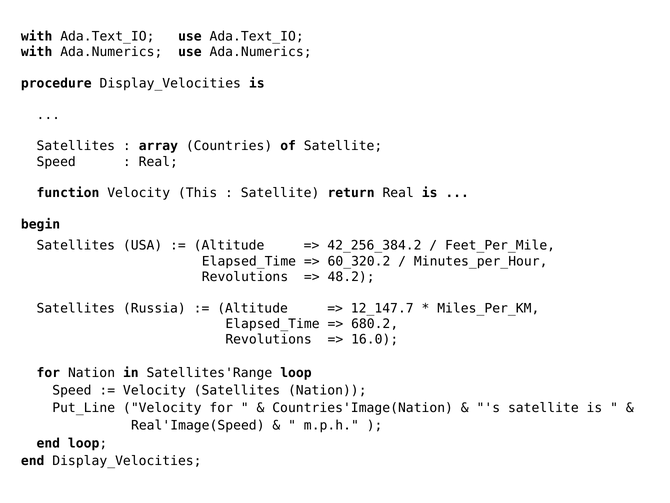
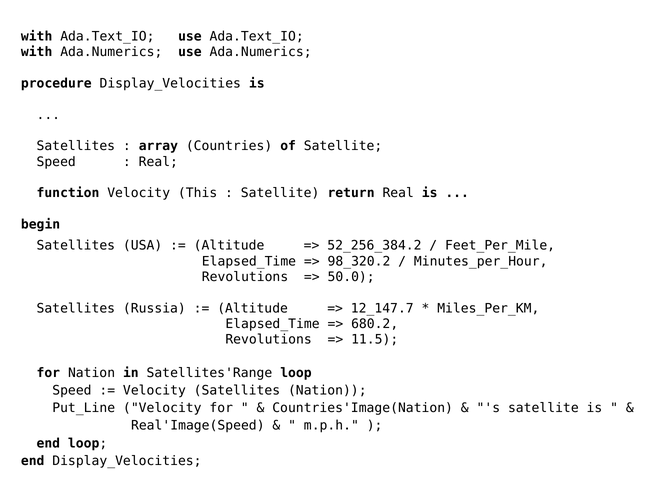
42_256_384.2: 42_256_384.2 -> 52_256_384.2 (374, 245)
60_320.2: 60_320.2 -> 98_320.2 (359, 261)
48.2: 48.2 -> 50.0 (351, 277)
16.0: 16.0 -> 11.5 (375, 339)
